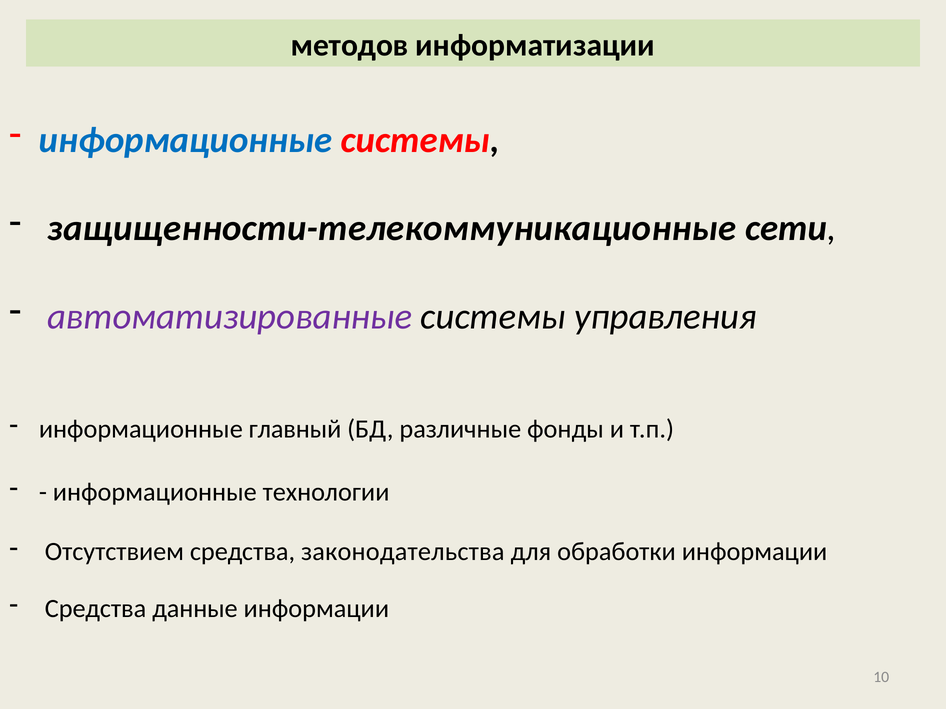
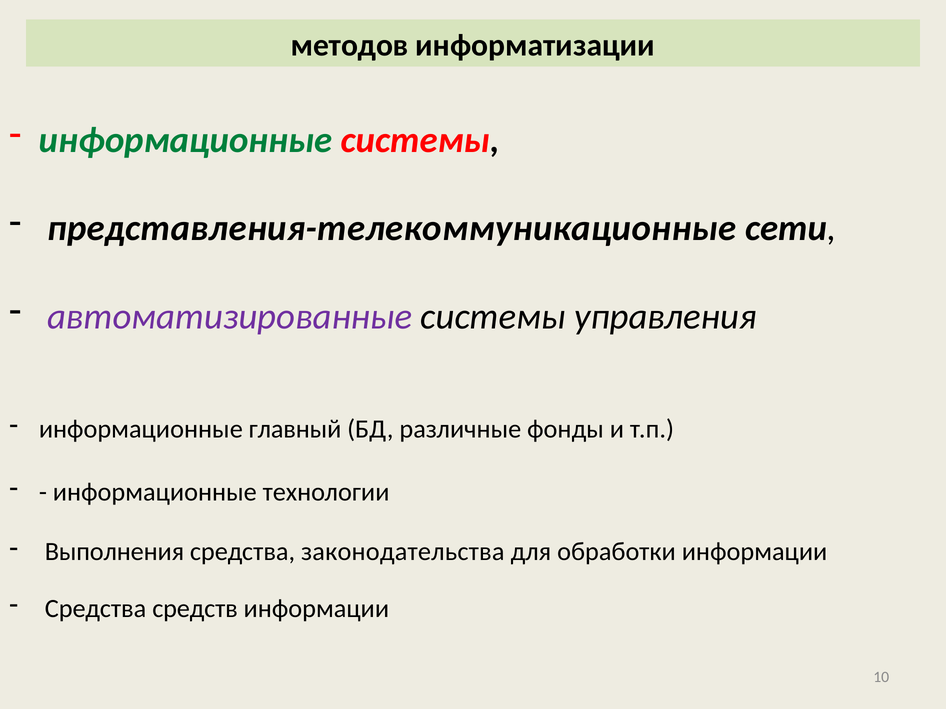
информационные colour: blue -> green (186, 140)
защищенности-телекоммуникационные: защищенности-телекоммуникационные -> представления-телекоммуникационные (392, 228)
Отсутствием: Отсутствием -> Выполнения (114, 552)
данные: данные -> средств (195, 609)
